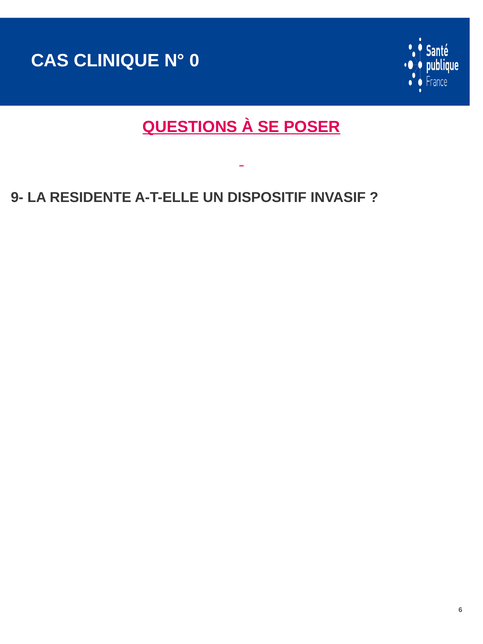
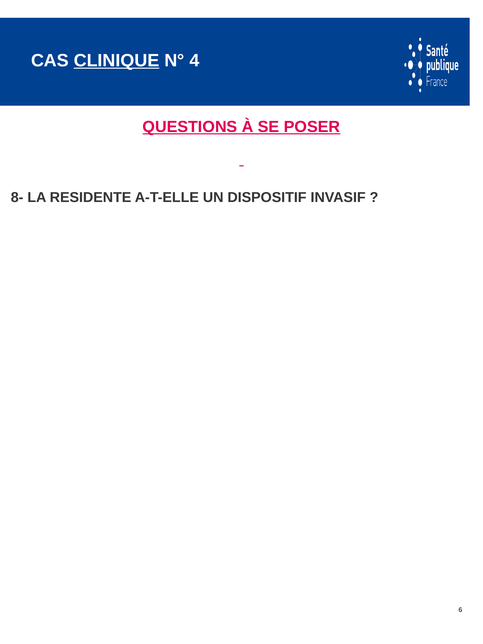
CLINIQUE underline: none -> present (117, 61)
0: 0 -> 4 (195, 61)
9-: 9- -> 8- (17, 197)
